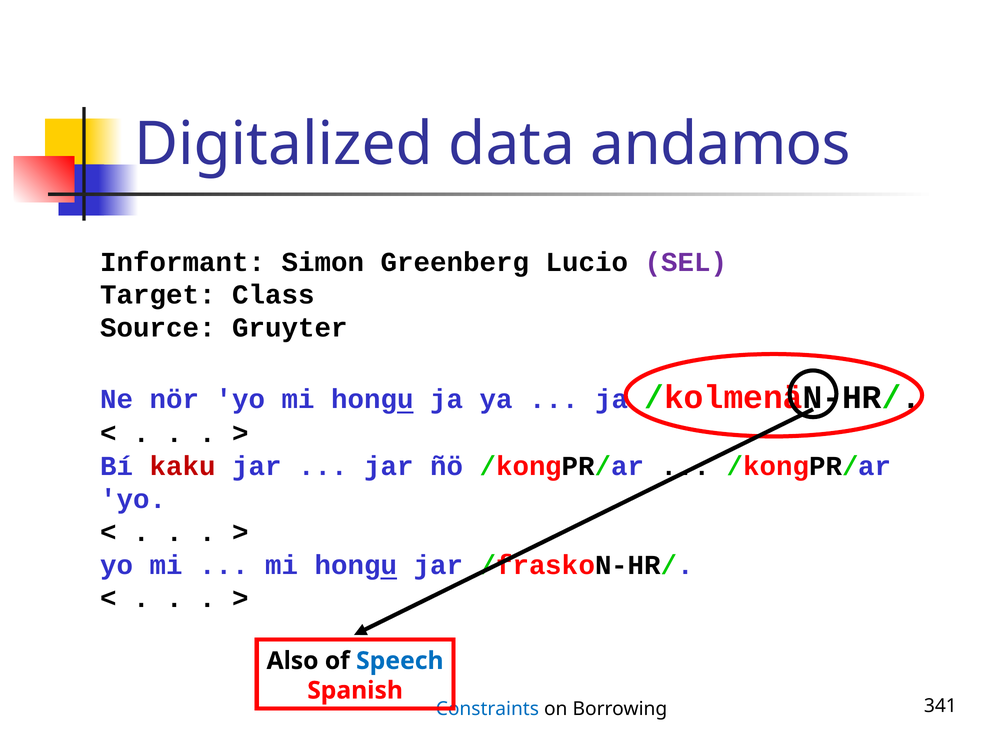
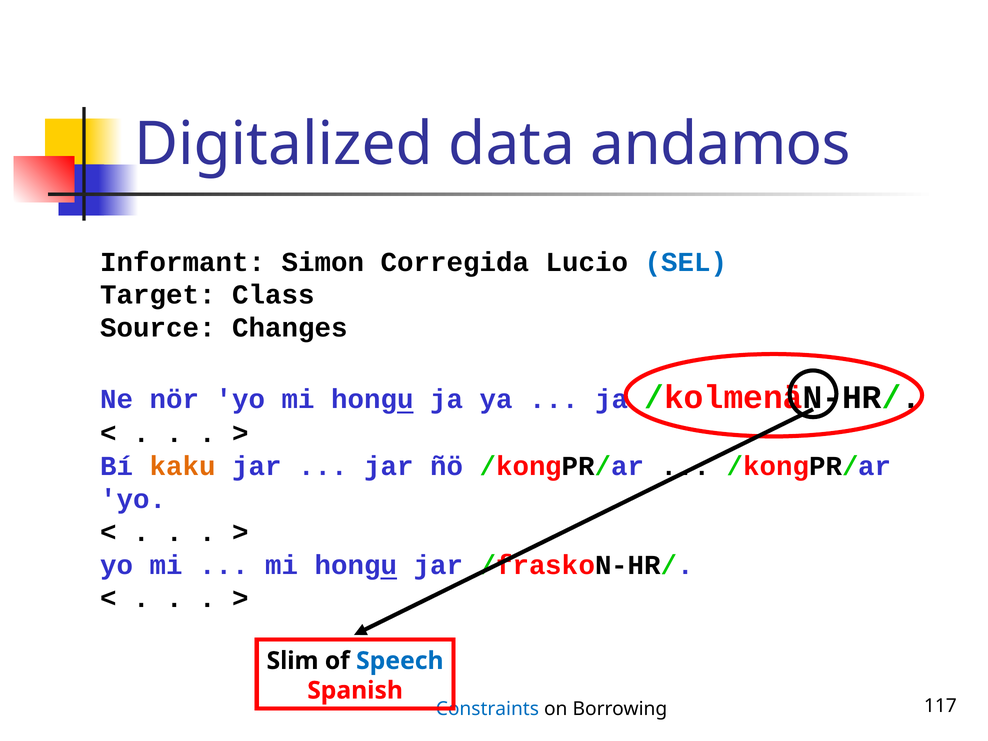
Greenberg: Greenberg -> Corregida (455, 262)
SEL colour: purple -> blue (686, 262)
Gruyter: Gruyter -> Changes (290, 328)
kaku colour: red -> orange (183, 466)
Also: Also -> Slim (293, 661)
341: 341 -> 117 (940, 706)
